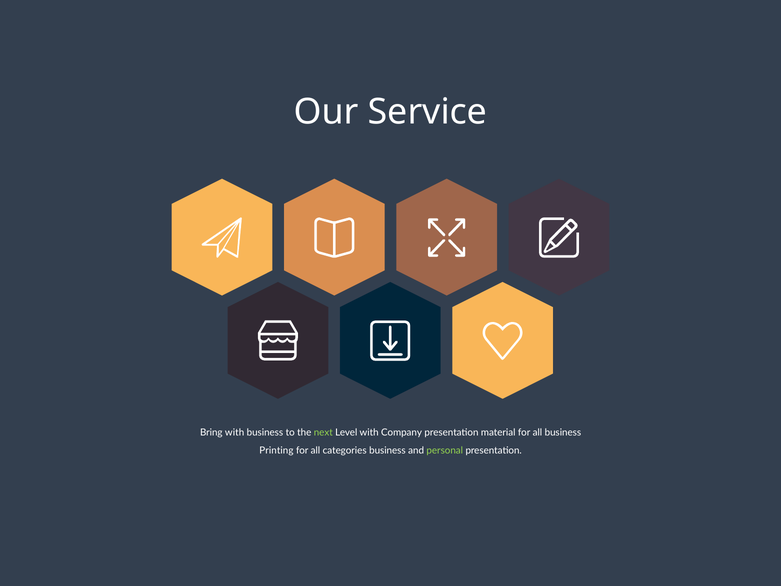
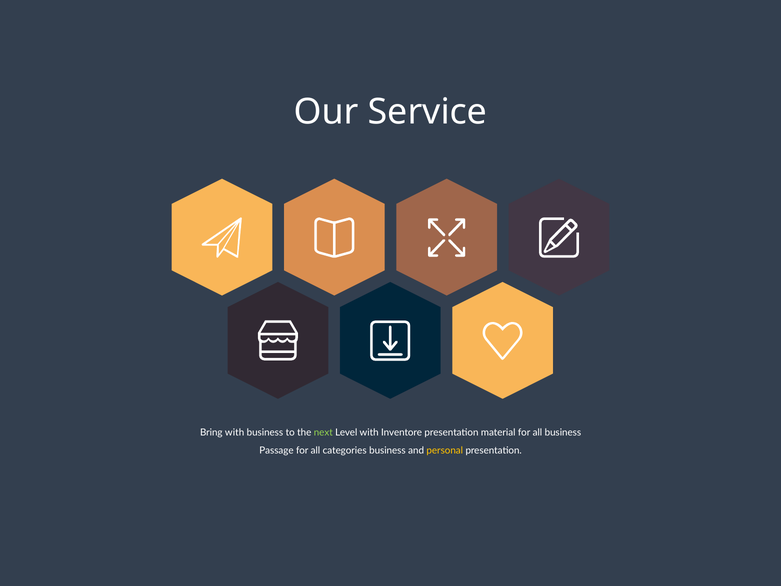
Company: Company -> Inventore (402, 433)
Printing: Printing -> Passage (276, 450)
personal colour: light green -> yellow (445, 450)
